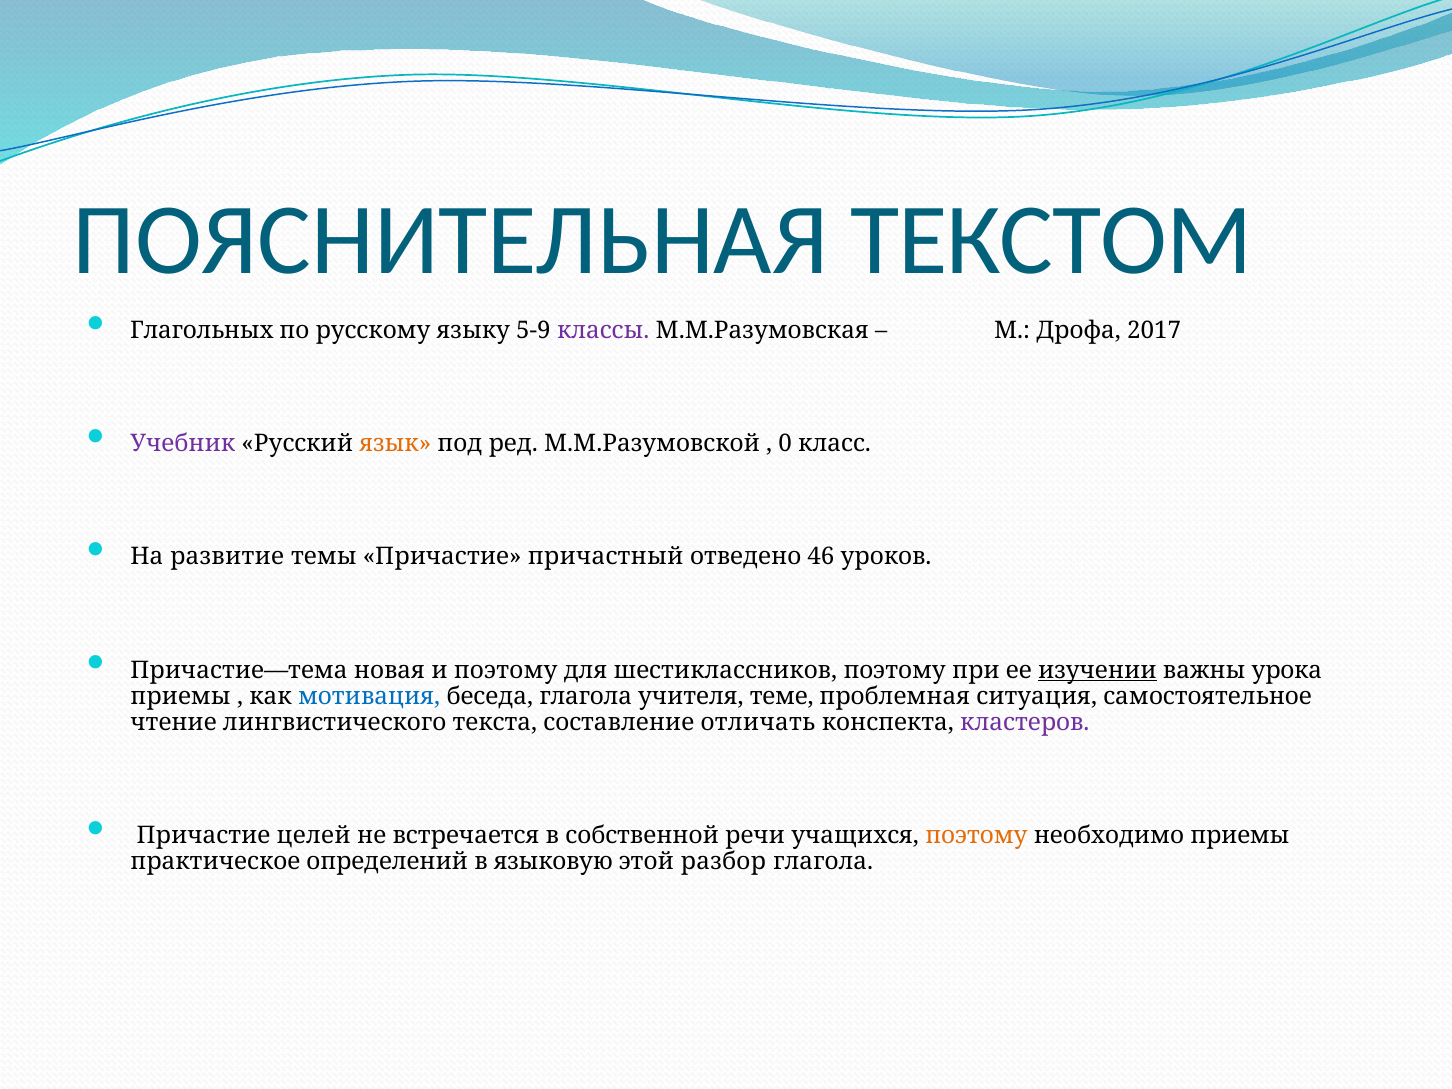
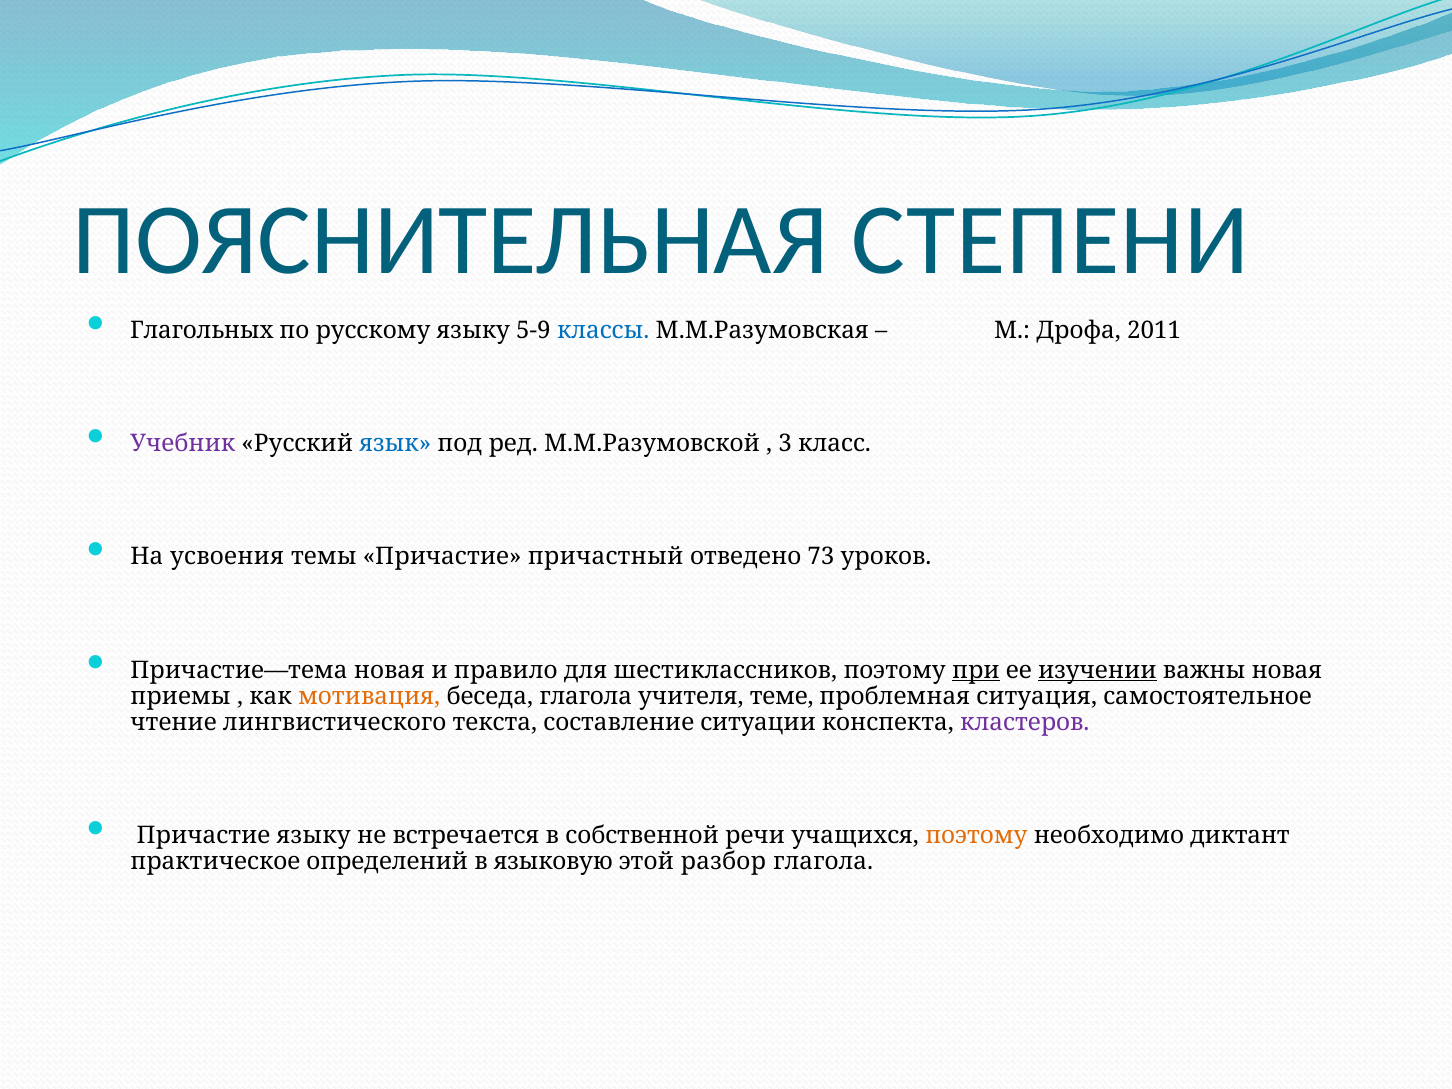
ТЕКСТОМ: ТЕКСТОМ -> СТЕПЕНИ (1050, 240)
классы colour: purple -> blue (603, 331)
2017: 2017 -> 2011 (1154, 331)
язык colour: orange -> blue (395, 444)
0: 0 -> 3 (785, 444)
развитие: развитие -> усвоения (227, 557)
46: 46 -> 73 (821, 557)
и поэтому: поэтому -> правило (506, 670)
при underline: none -> present (976, 670)
важны урока: урока -> новая (1287, 670)
мотивация colour: blue -> orange (369, 696)
отличать: отличать -> ситуации (758, 722)
Причастие целей: целей -> языку (314, 835)
необходимо приемы: приемы -> диктант (1240, 835)
